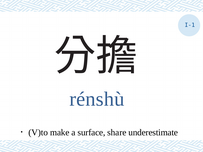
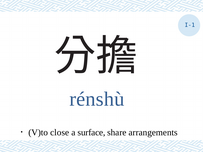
make: make -> close (60, 133)
underestimate: underestimate -> arrangements (153, 133)
